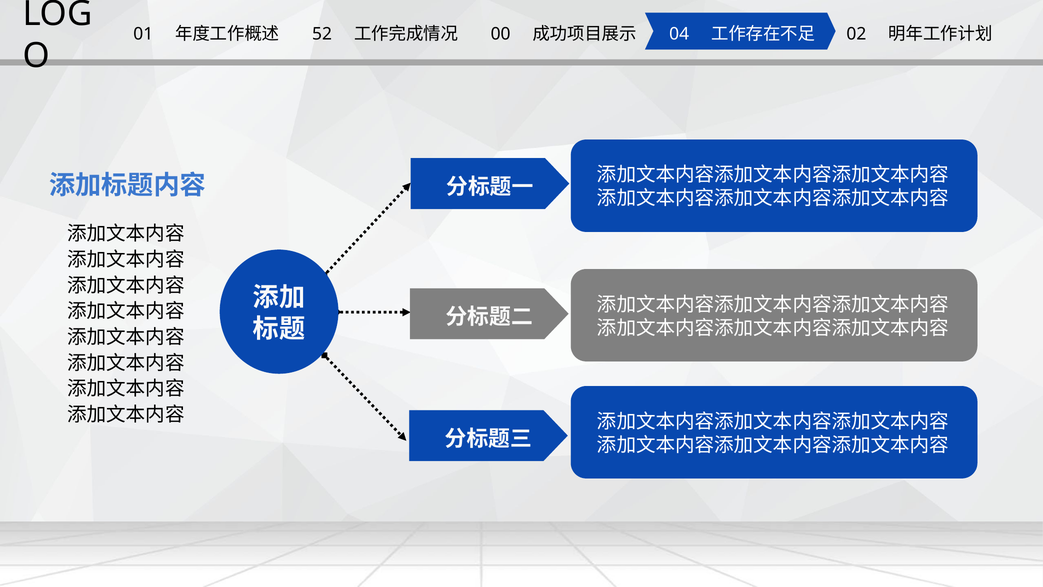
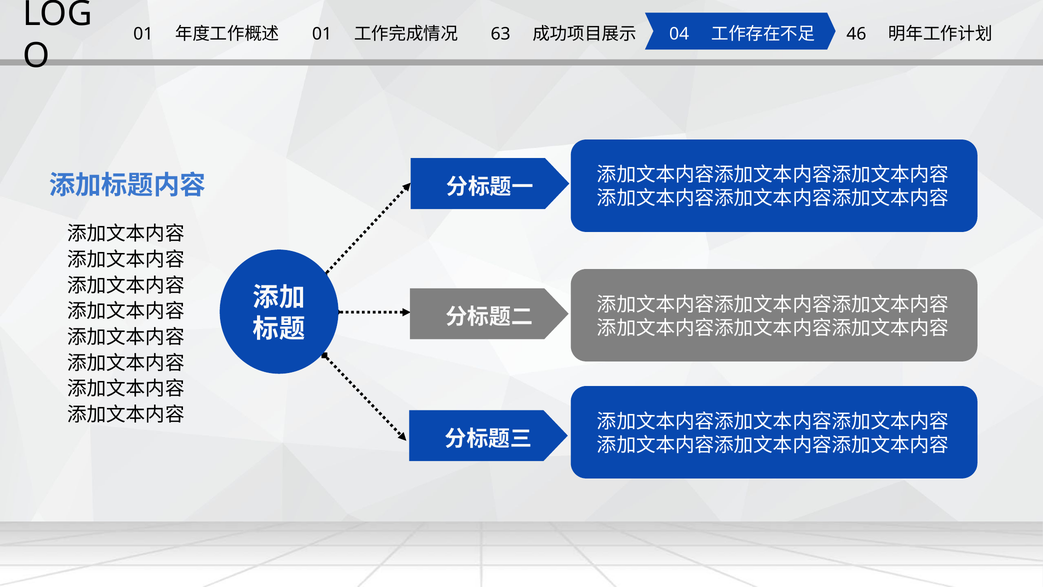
52: 52 -> 01 (322, 34)
00: 00 -> 63 (501, 34)
02: 02 -> 46 (856, 34)
